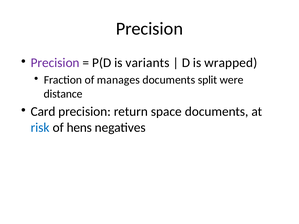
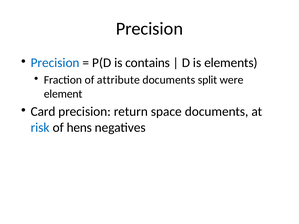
Precision colour: purple -> blue (55, 63)
variants: variants -> contains (148, 63)
wrapped: wrapped -> elements (231, 63)
manages: manages -> attribute (118, 80)
distance: distance -> element (63, 94)
